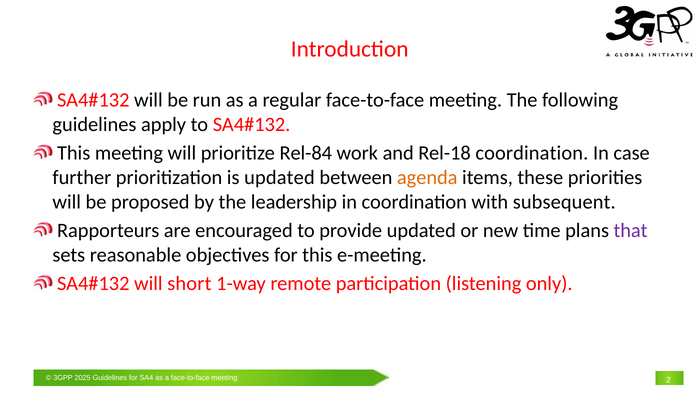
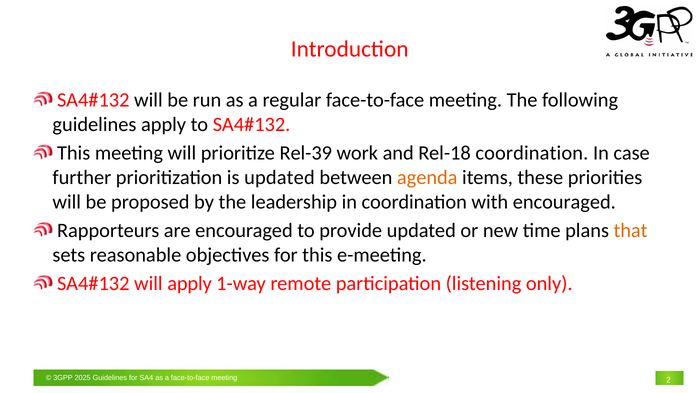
Rel-84: Rel-84 -> Rel-39 (306, 153)
with subsequent: subsequent -> encouraged (564, 202)
that colour: purple -> orange (631, 231)
will short: short -> apply (190, 284)
